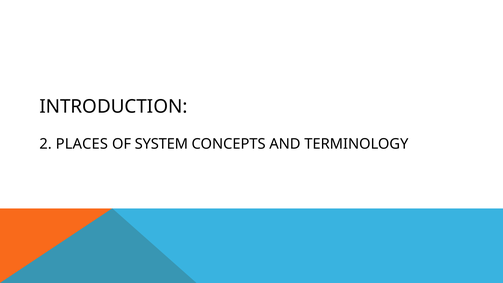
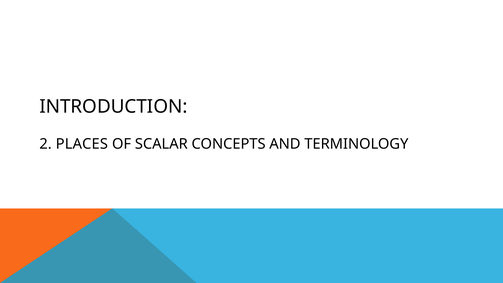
SYSTEM: SYSTEM -> SCALAR (161, 144)
